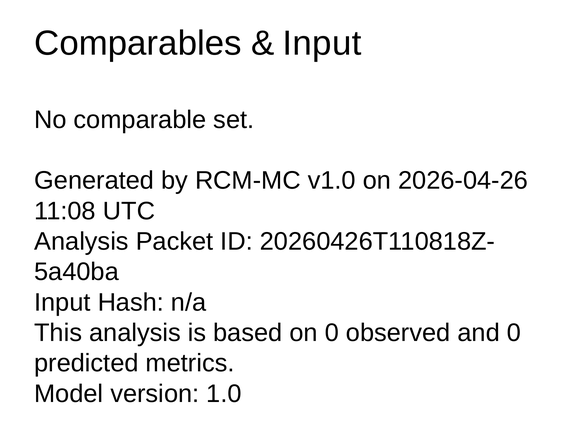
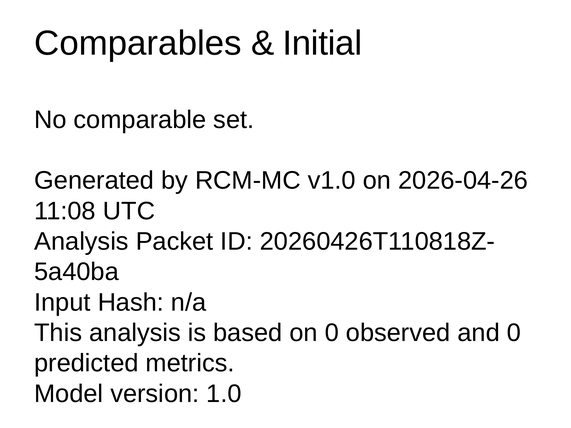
Input: Input -> Initial (322, 43)
